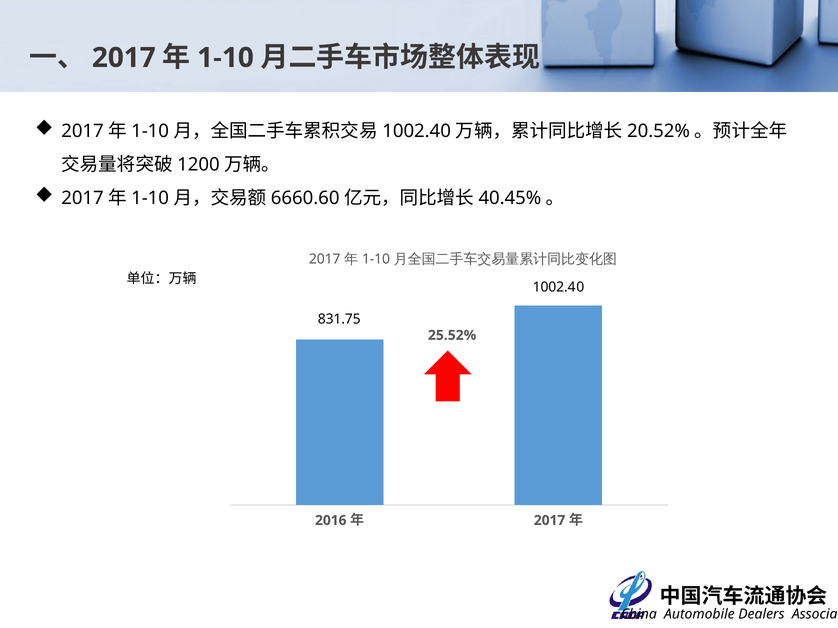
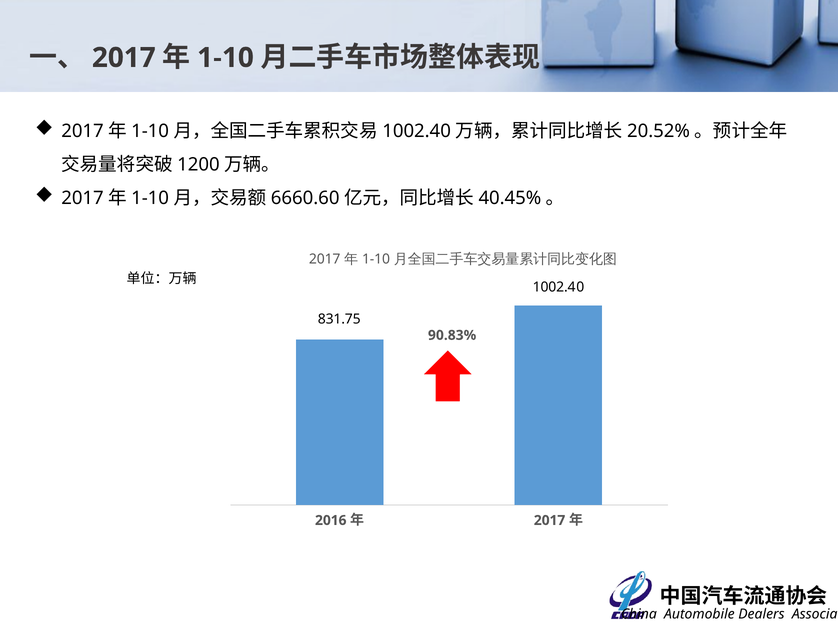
25.52%: 25.52% -> 90.83% (452, 336)
